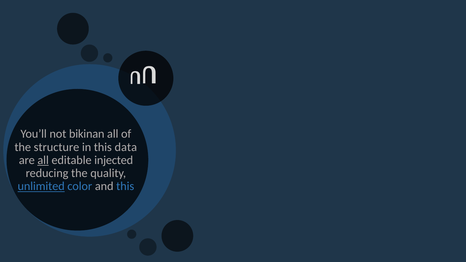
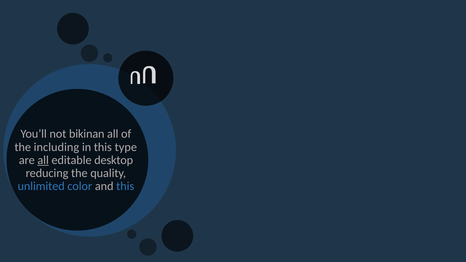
structure: structure -> including (56, 147)
data: data -> type (126, 147)
injected: injected -> desktop (114, 160)
unlimited underline: present -> none (41, 186)
